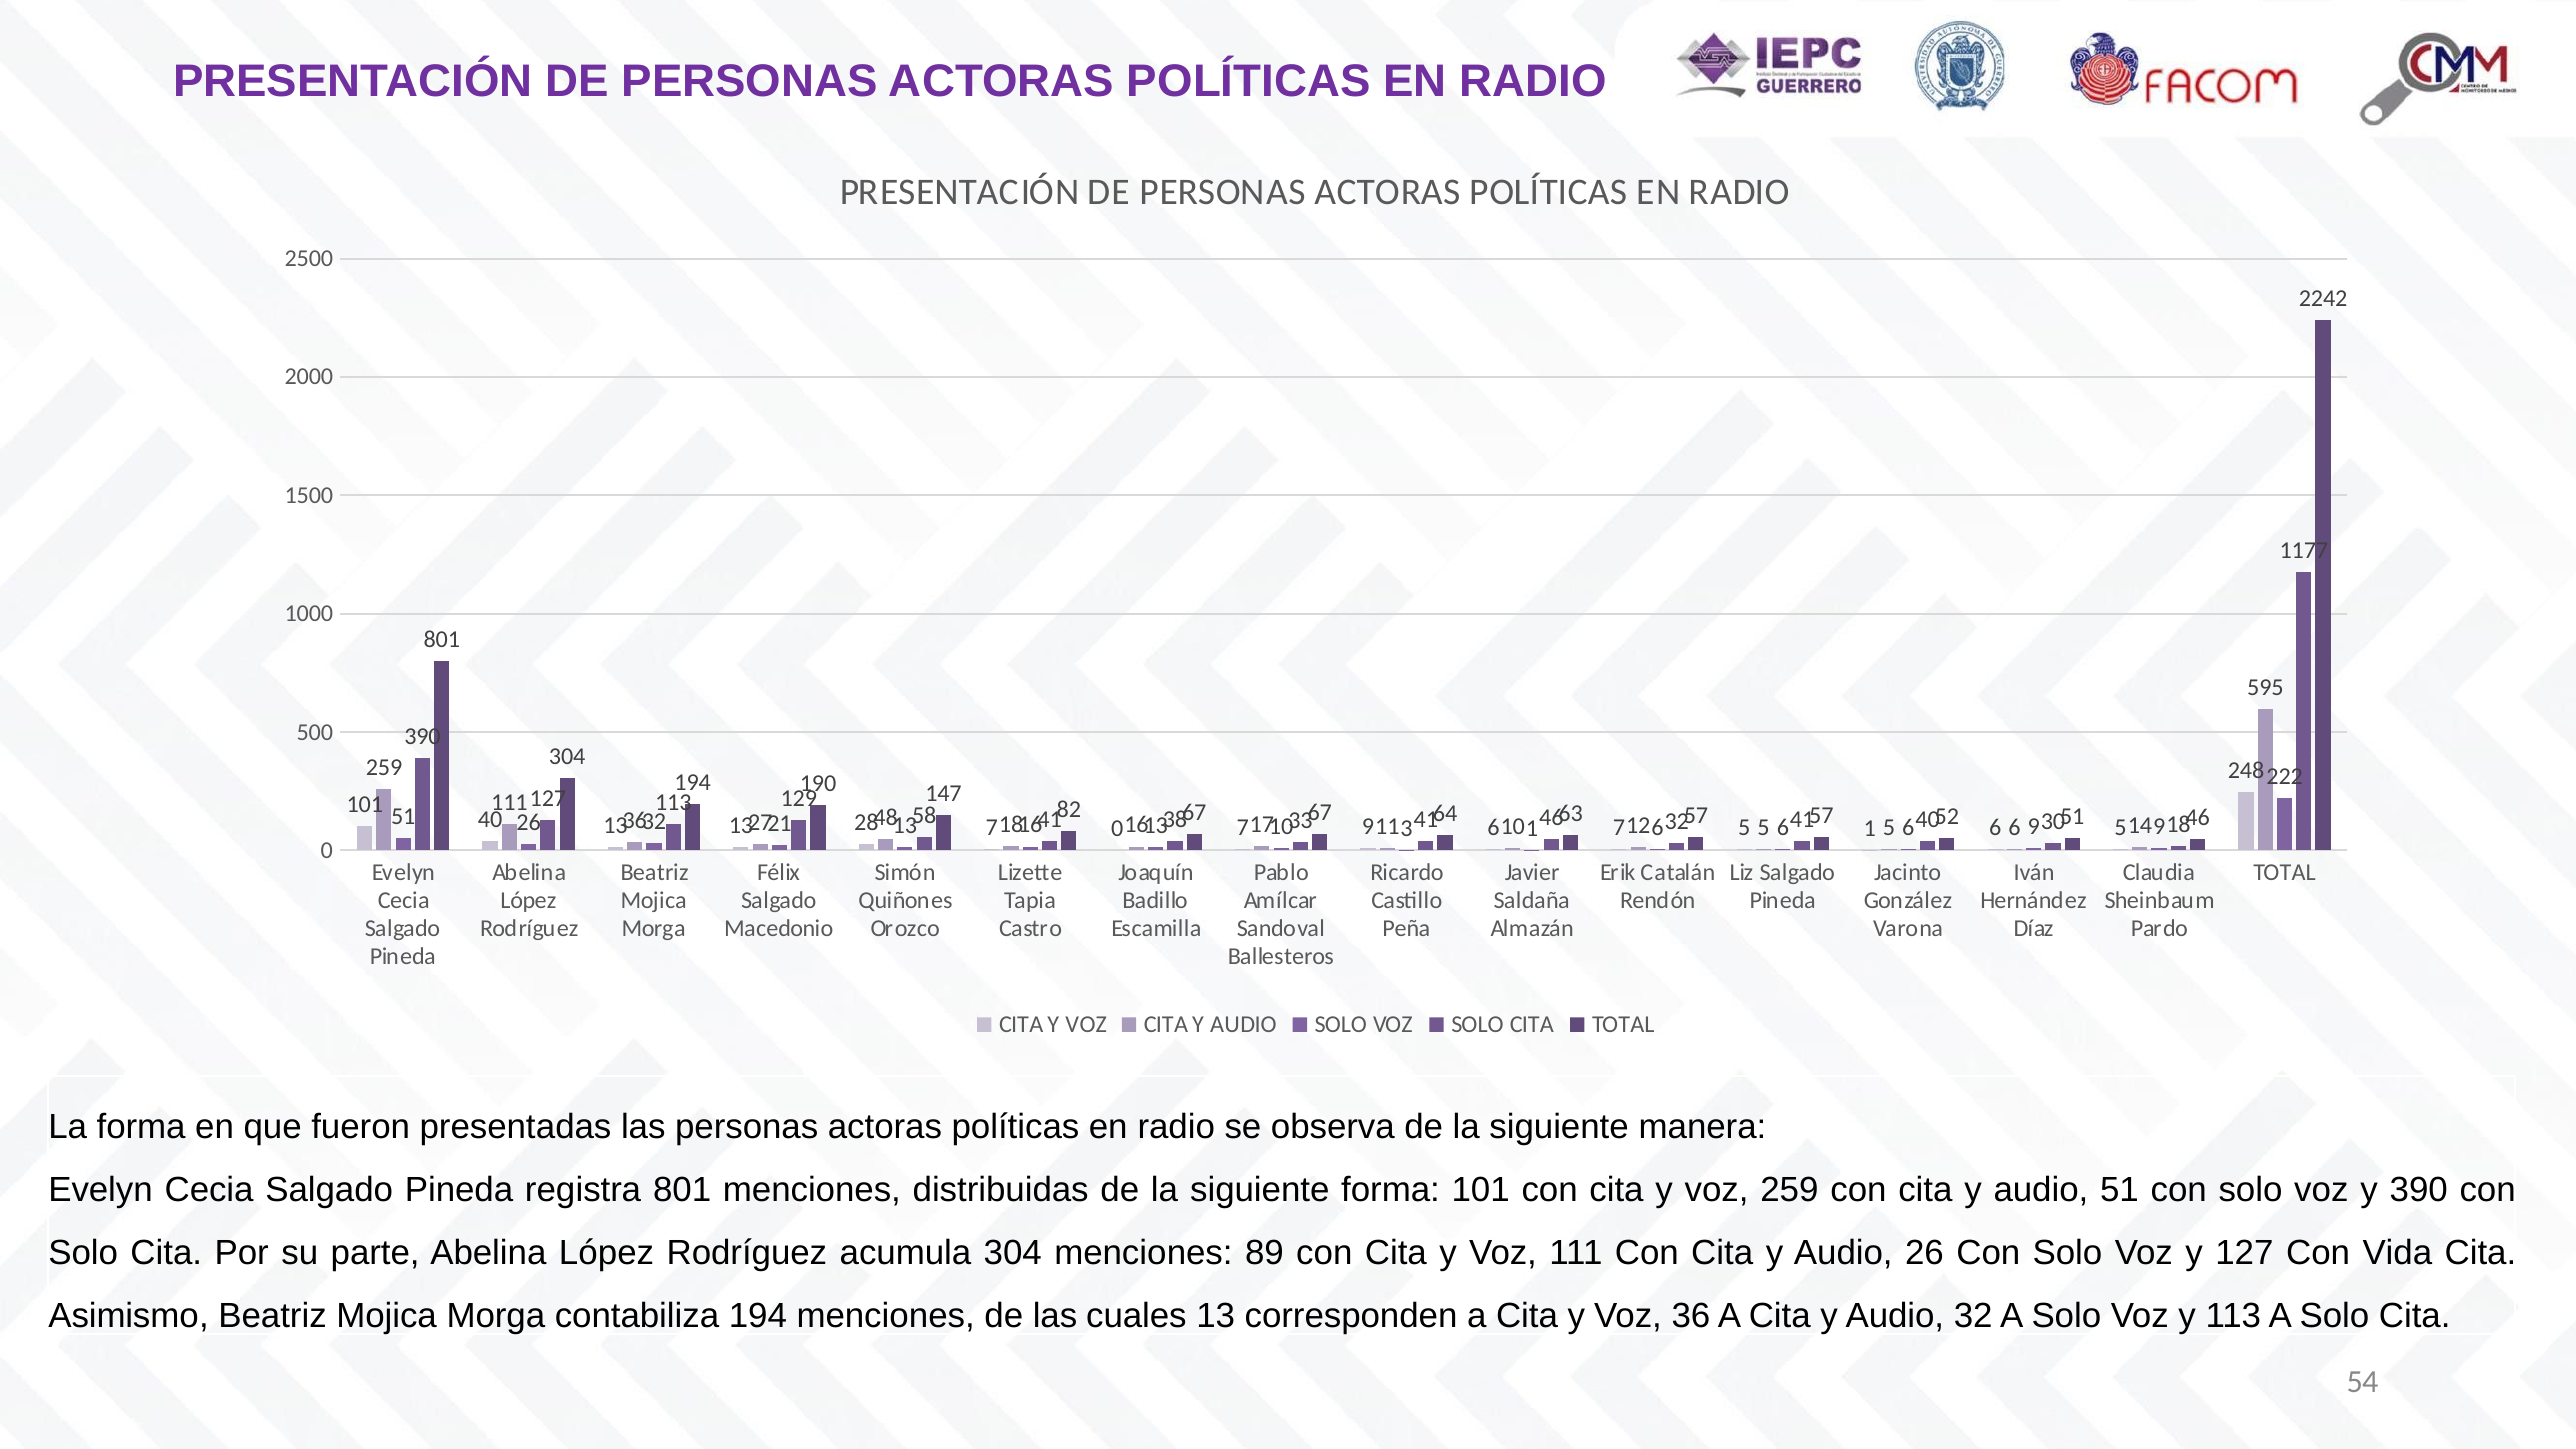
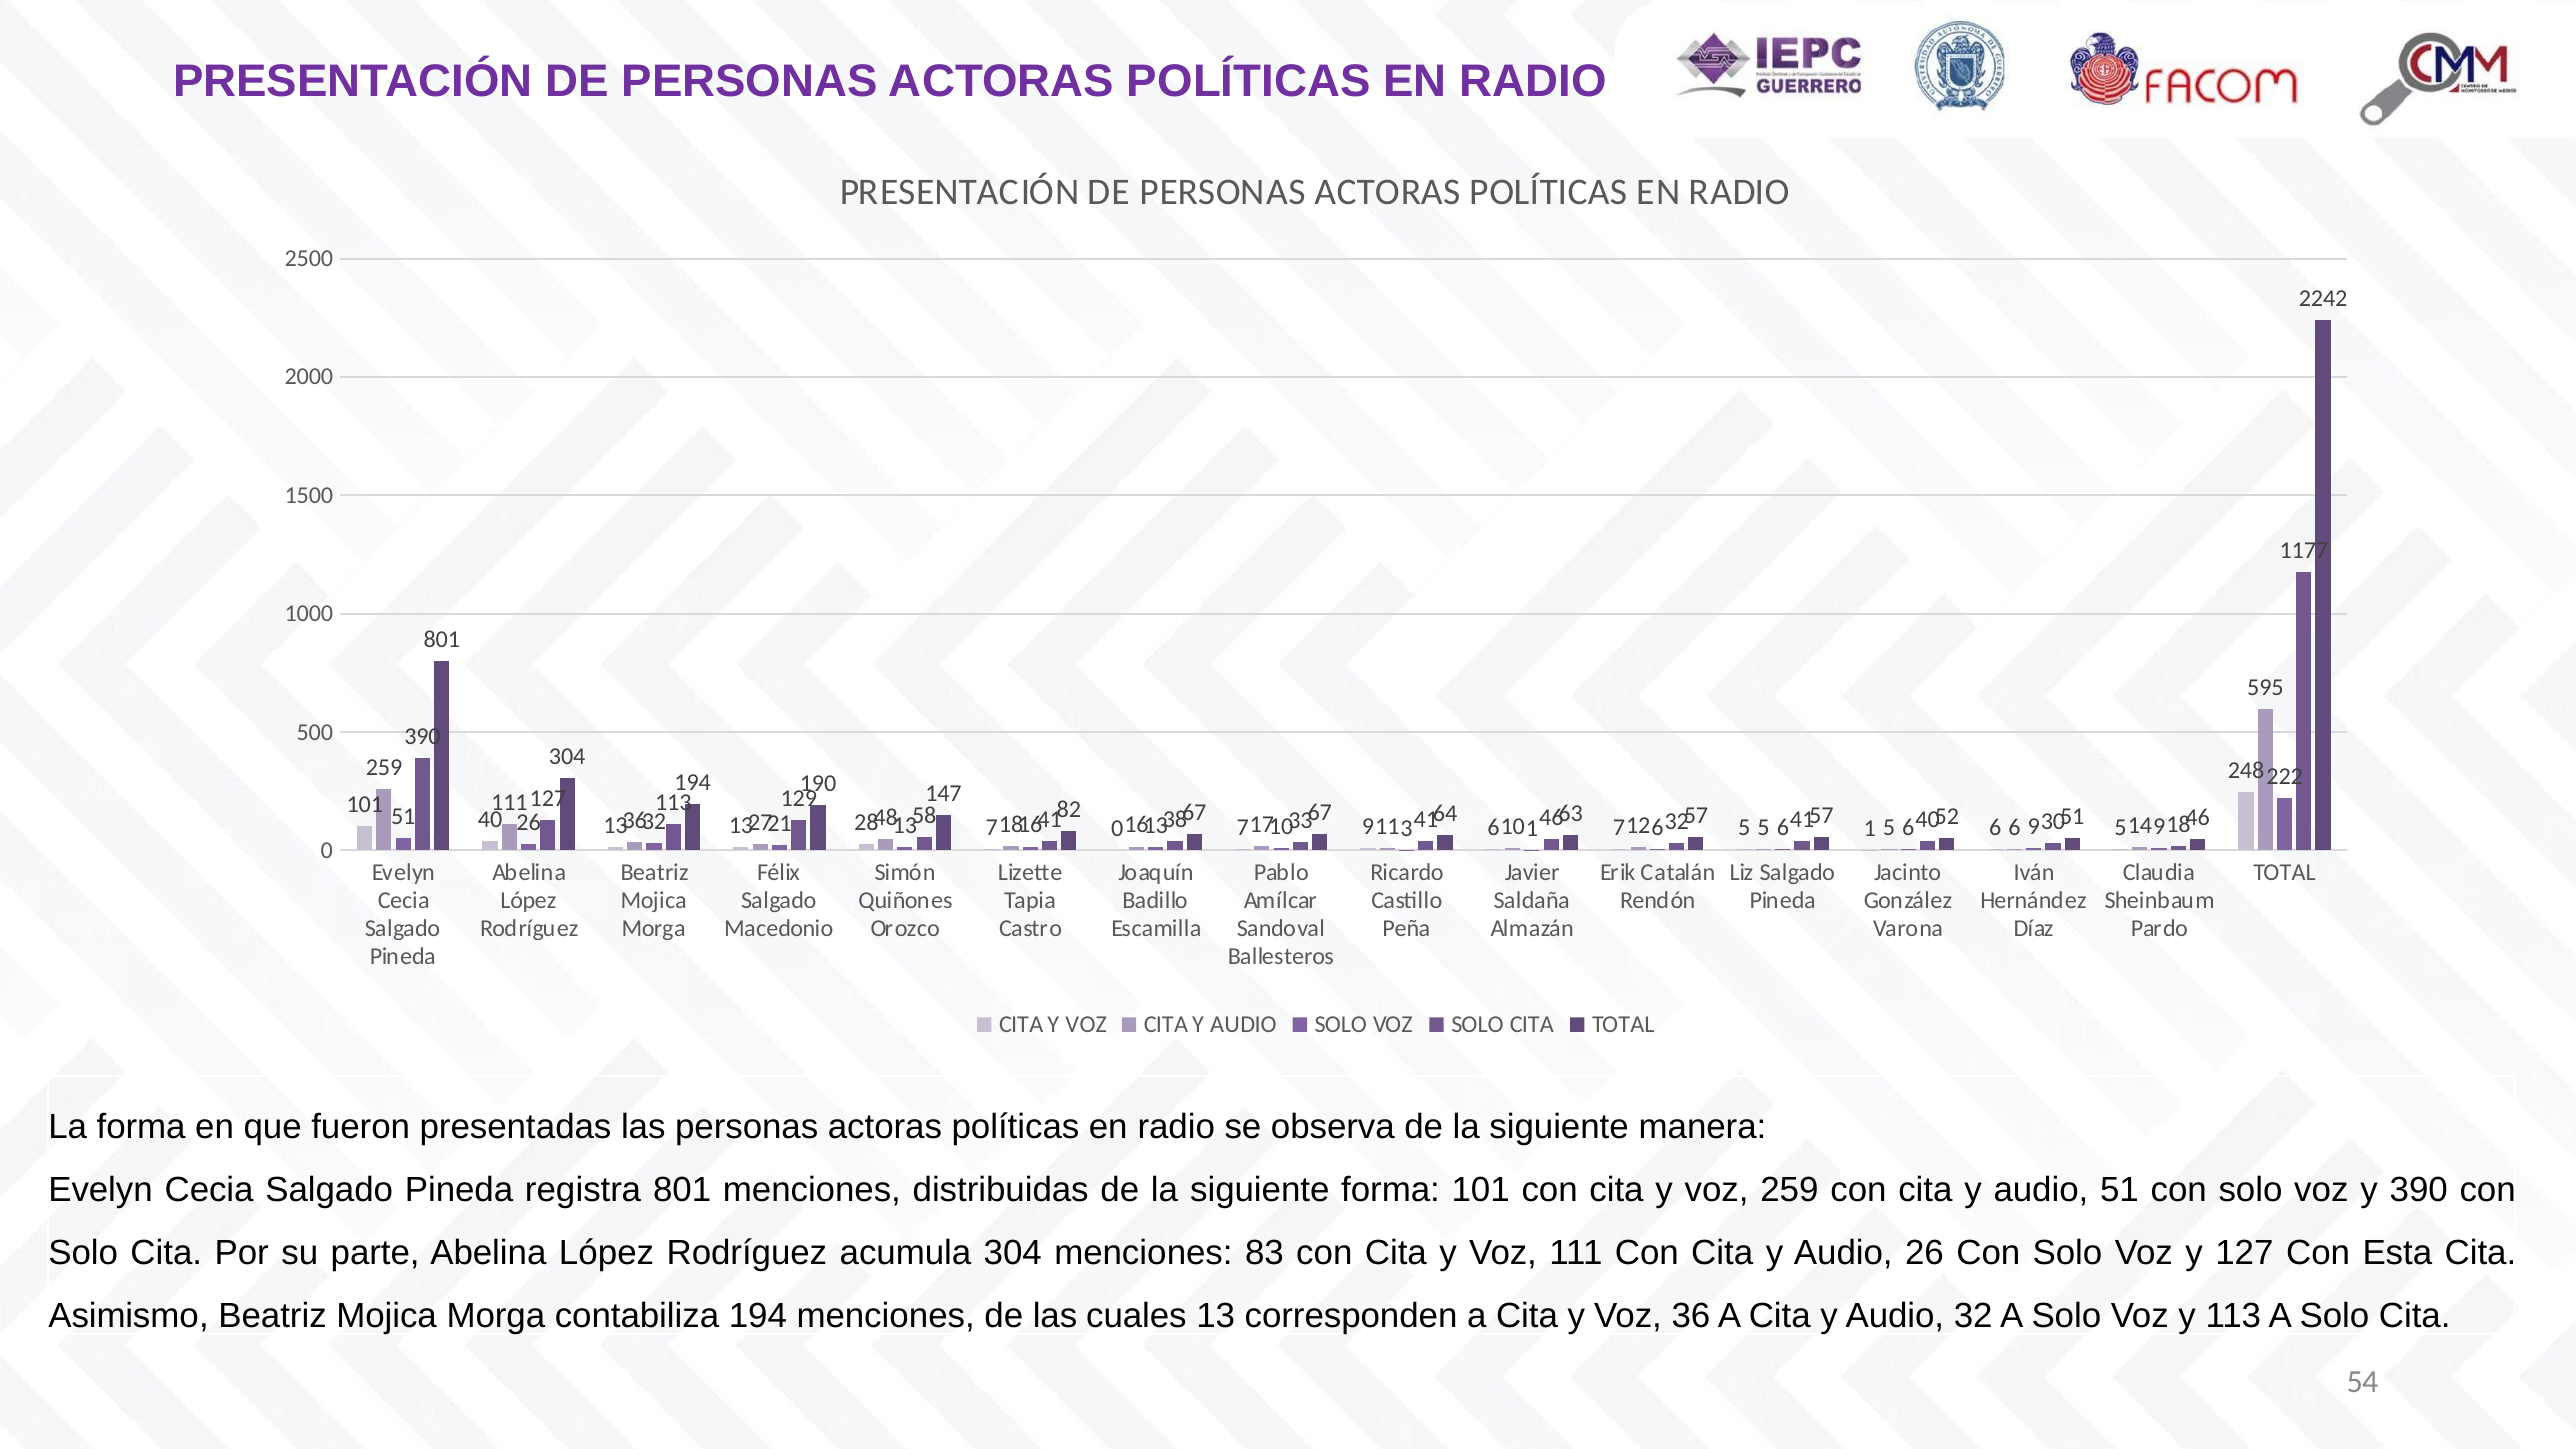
89: 89 -> 83 (1264, 1253)
Vida: Vida -> Esta (2397, 1253)
